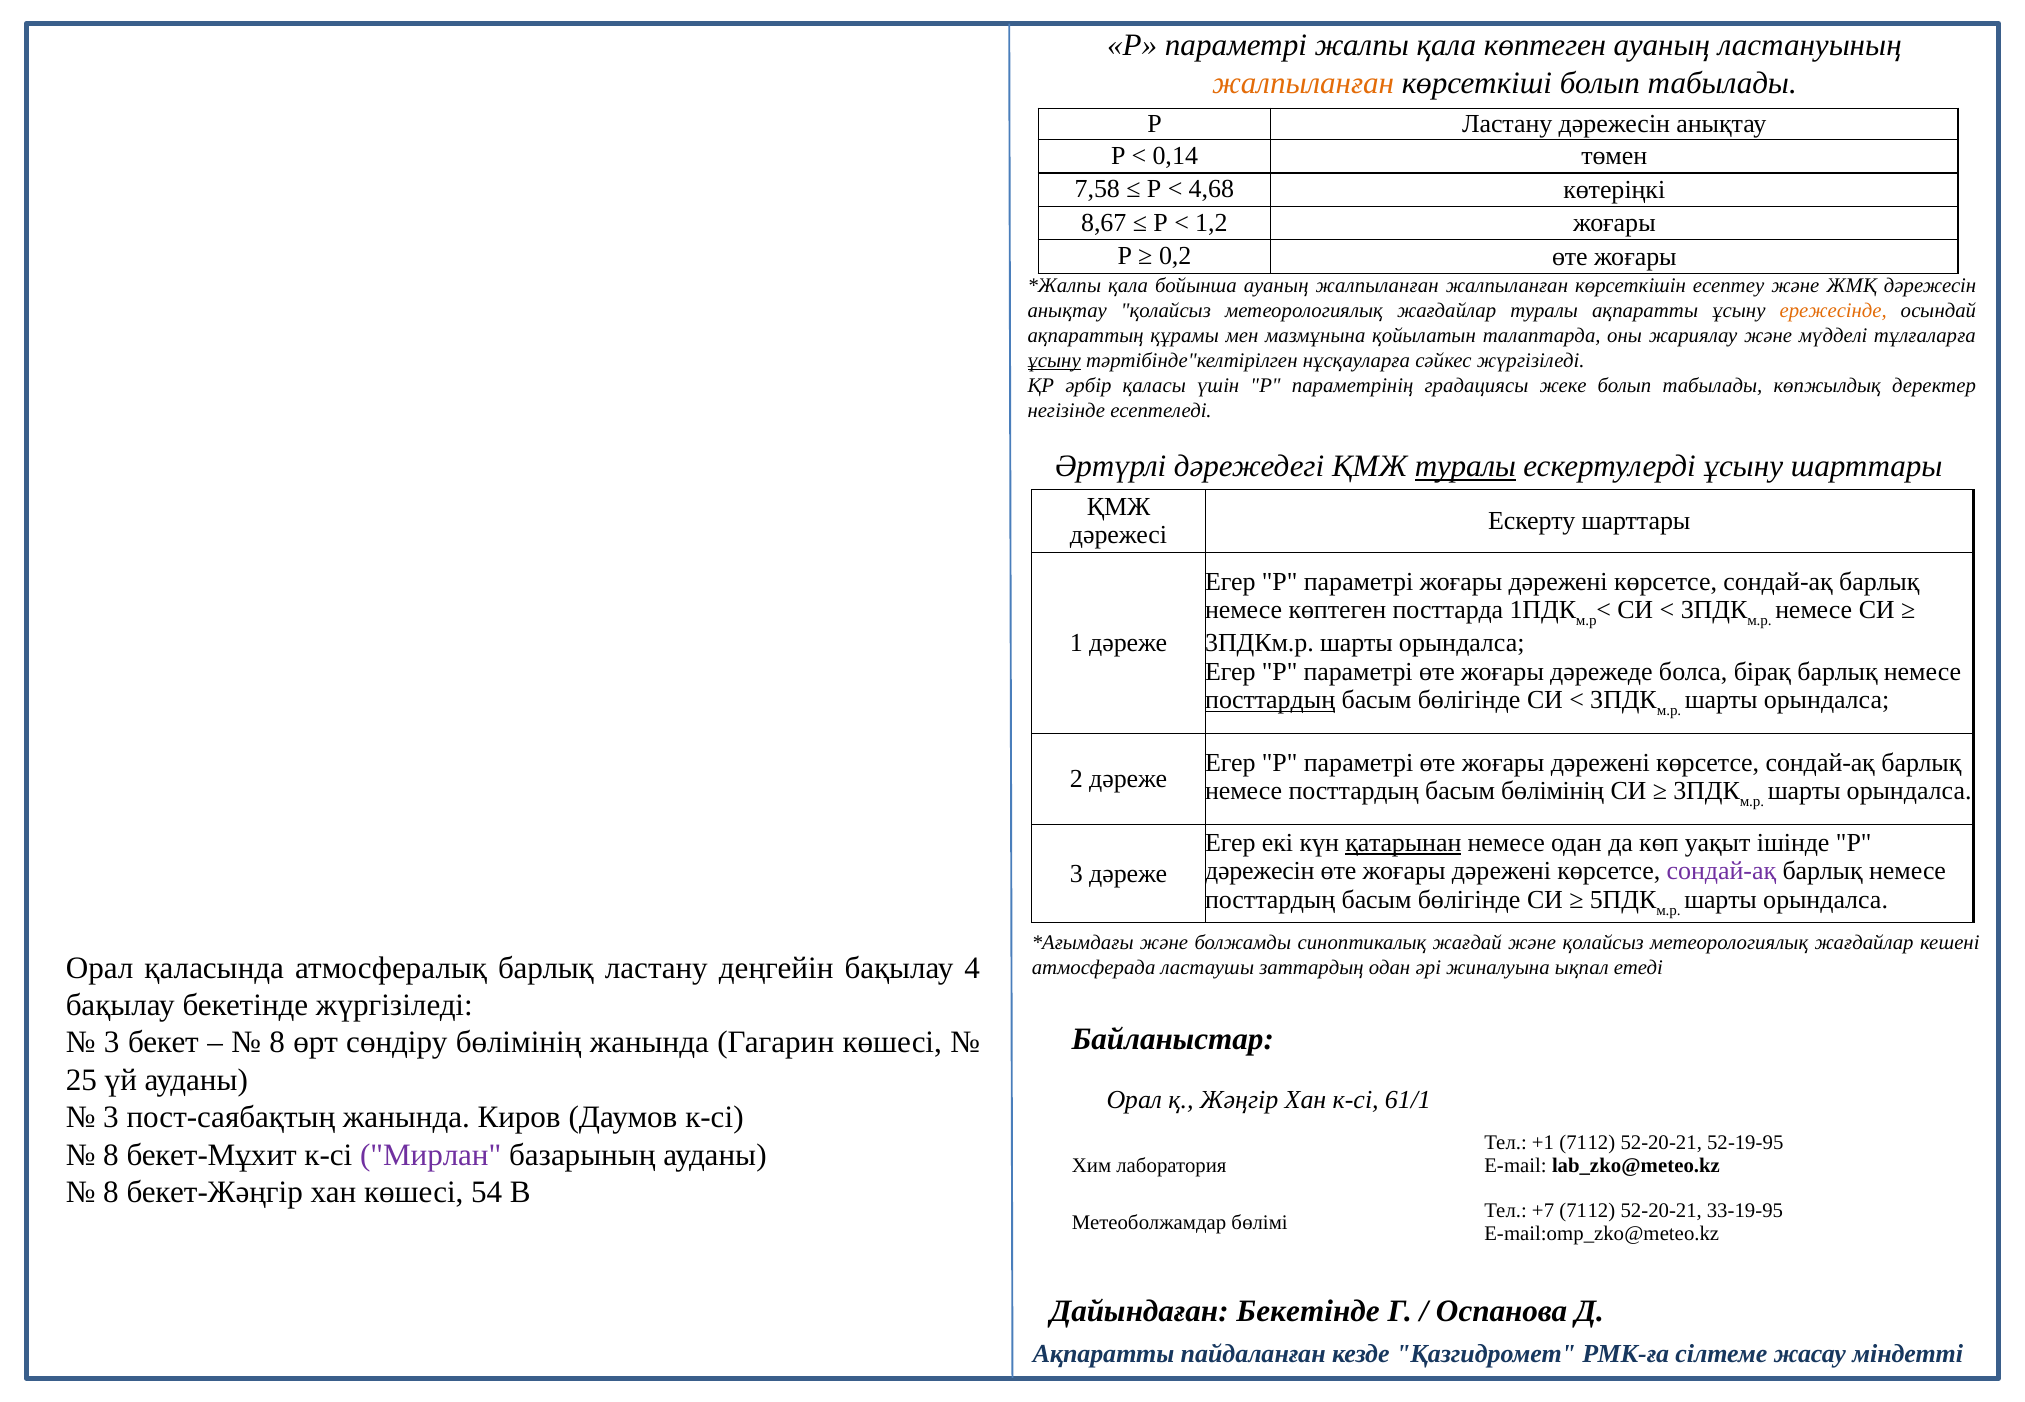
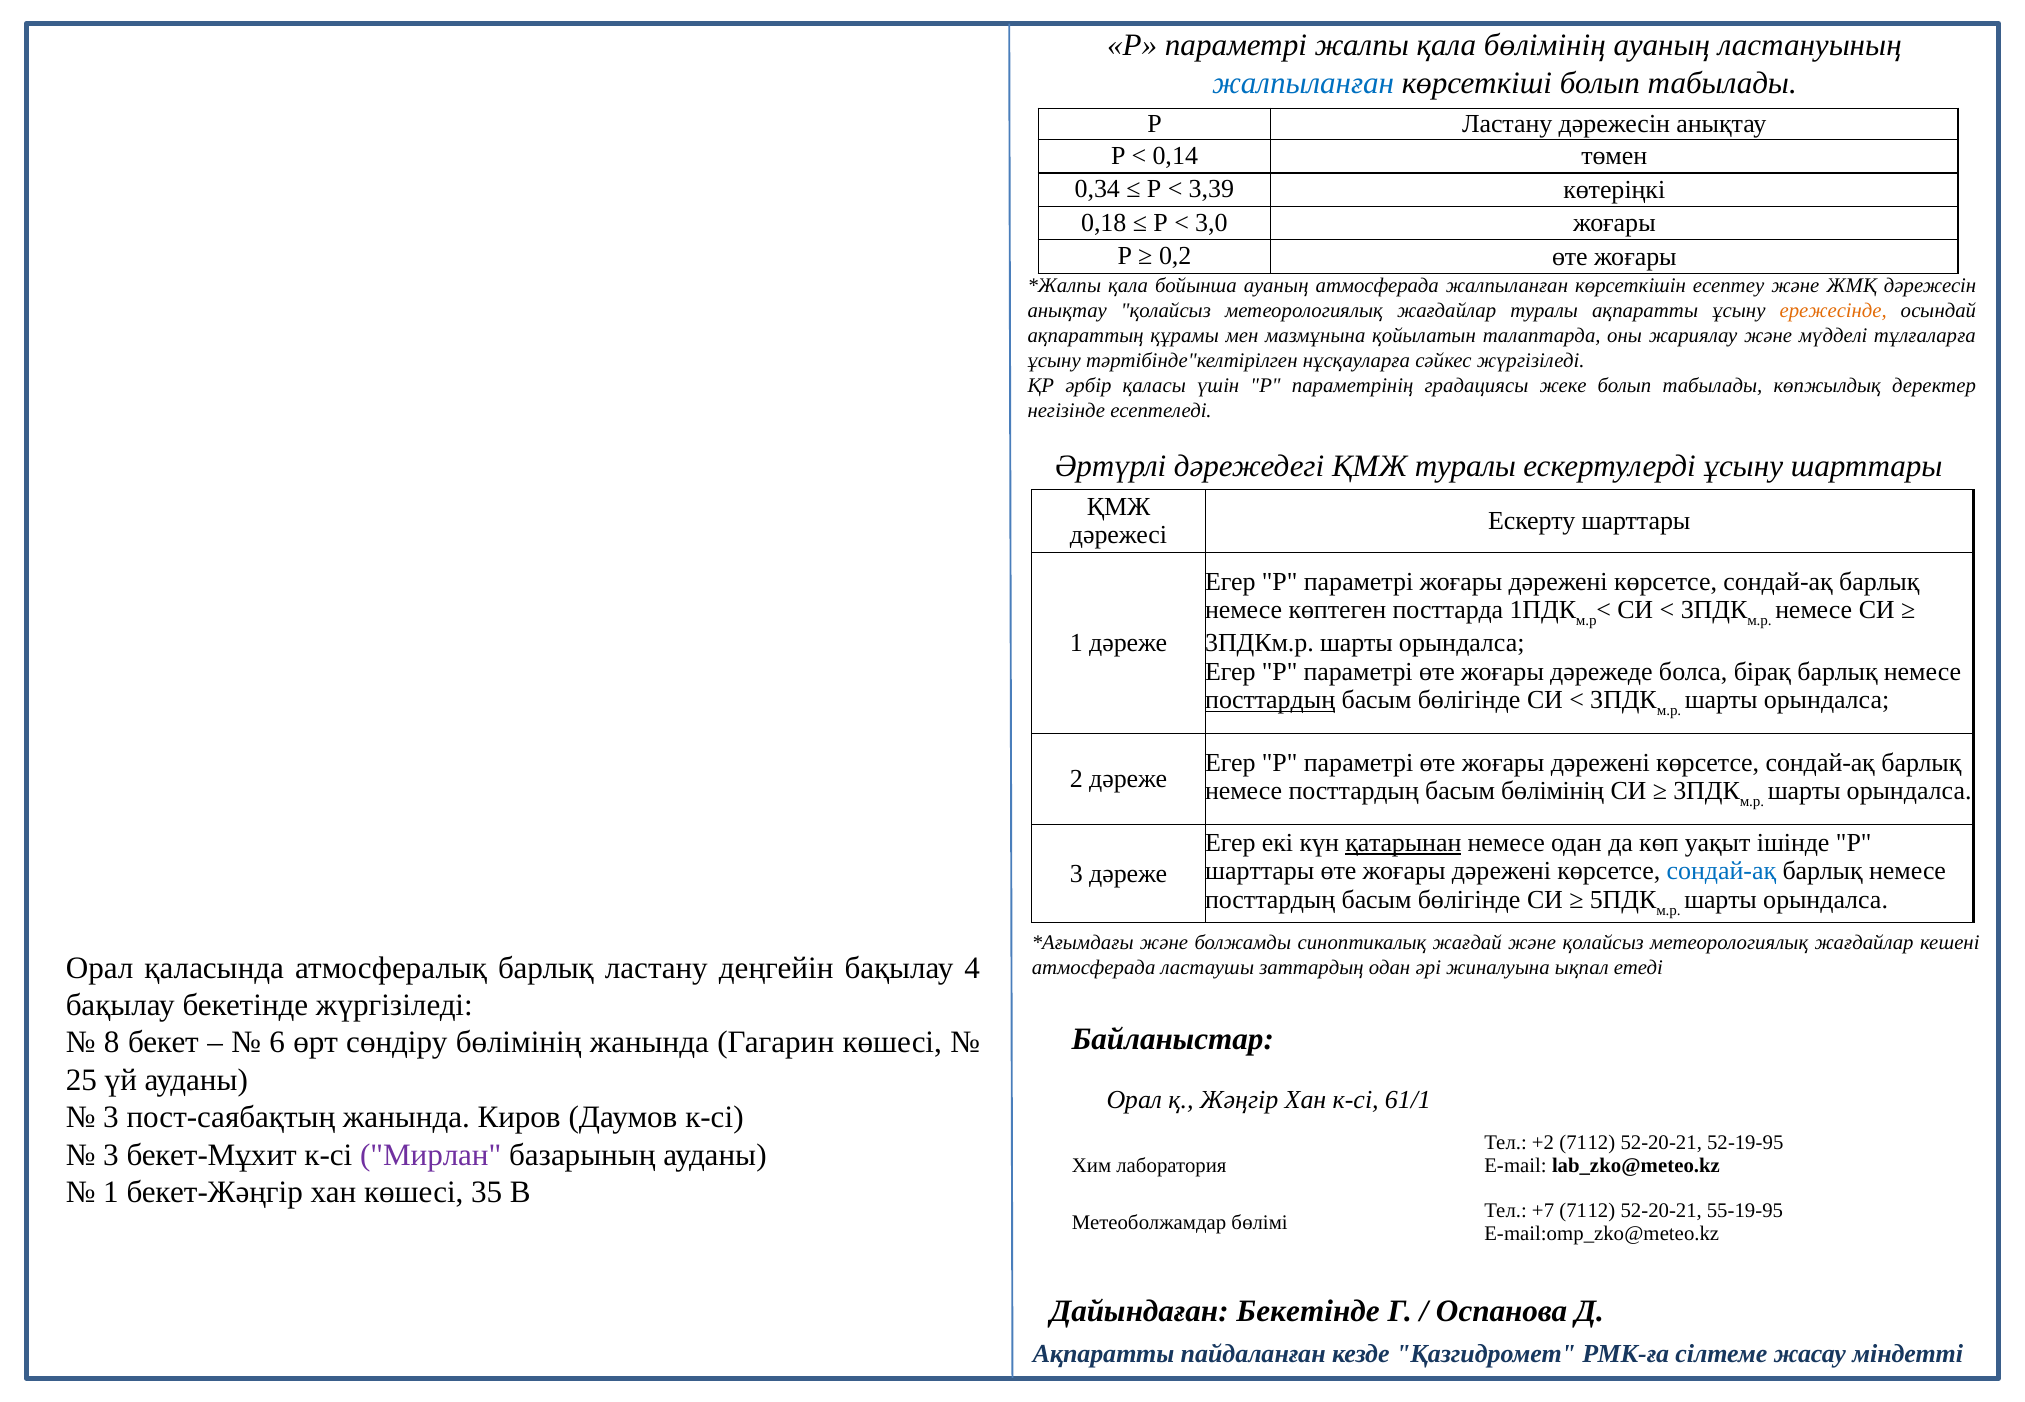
қала көптеген: көптеген -> бөлімінің (1545, 46)
жалпыланған colour: orange -> blue (1303, 83)
7,58: 7,58 -> 0,34 (1097, 189)
4,68: 4,68 -> 3,39 (1211, 189)
8,67: 8,67 -> 0,18 (1104, 223)
1,2: 1,2 -> 3,0 (1211, 223)
ауаның жалпыланған: жалпыланған -> атмосферада (1377, 286)
ұсыну underline: present -> none (1054, 361)
туралы underline: present -> none (1465, 466)
дәрежесін: дәрежесін -> шарттары (1260, 871)
сондай-ақ colour: purple -> blue (1721, 871)
3: 3 -> 8 (112, 1043)
8: 8 -> 6 (277, 1043)
+1: +1 -> +2 (1543, 1142)
8: 8 -> 3 (111, 1155)
8: 8 -> 1 (111, 1192)
54: 54 -> 35 (487, 1192)
33-19-95: 33-19-95 -> 55-19-95 (1745, 1211)
